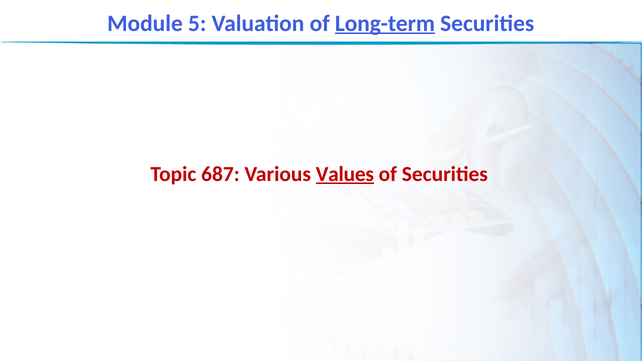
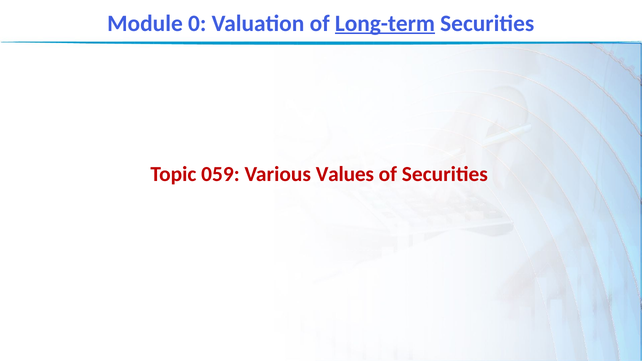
5: 5 -> 0 (197, 23)
687: 687 -> 059 (220, 174)
Values underline: present -> none (345, 174)
